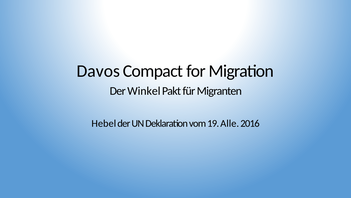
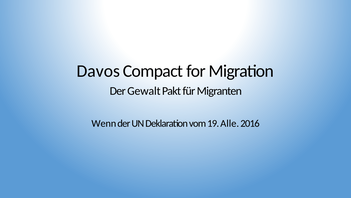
Winkel: Winkel -> Gewalt (144, 91)
Hebel: Hebel -> Wenn (104, 123)
